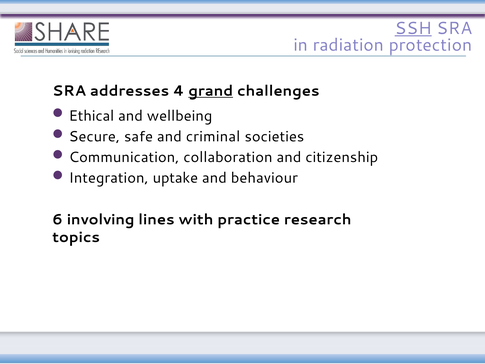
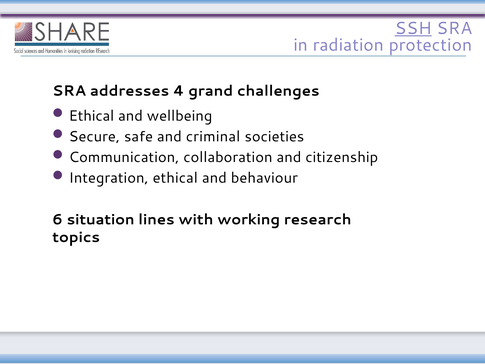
grand underline: present -> none (211, 91)
Integration uptake: uptake -> ethical (175, 178)
involving: involving -> situation (101, 219)
practice: practice -> working (249, 219)
